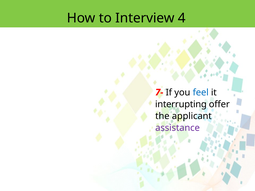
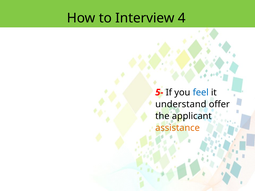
7-: 7- -> 5- (159, 92)
interrupting: interrupting -> understand (181, 104)
assistance colour: purple -> orange (178, 128)
